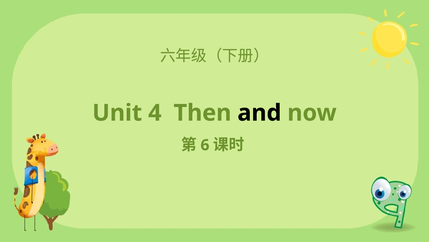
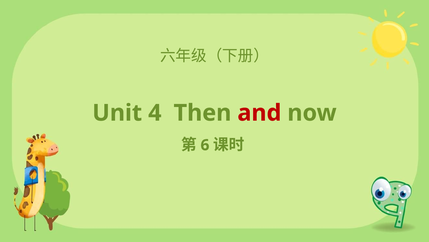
and colour: black -> red (259, 113)
